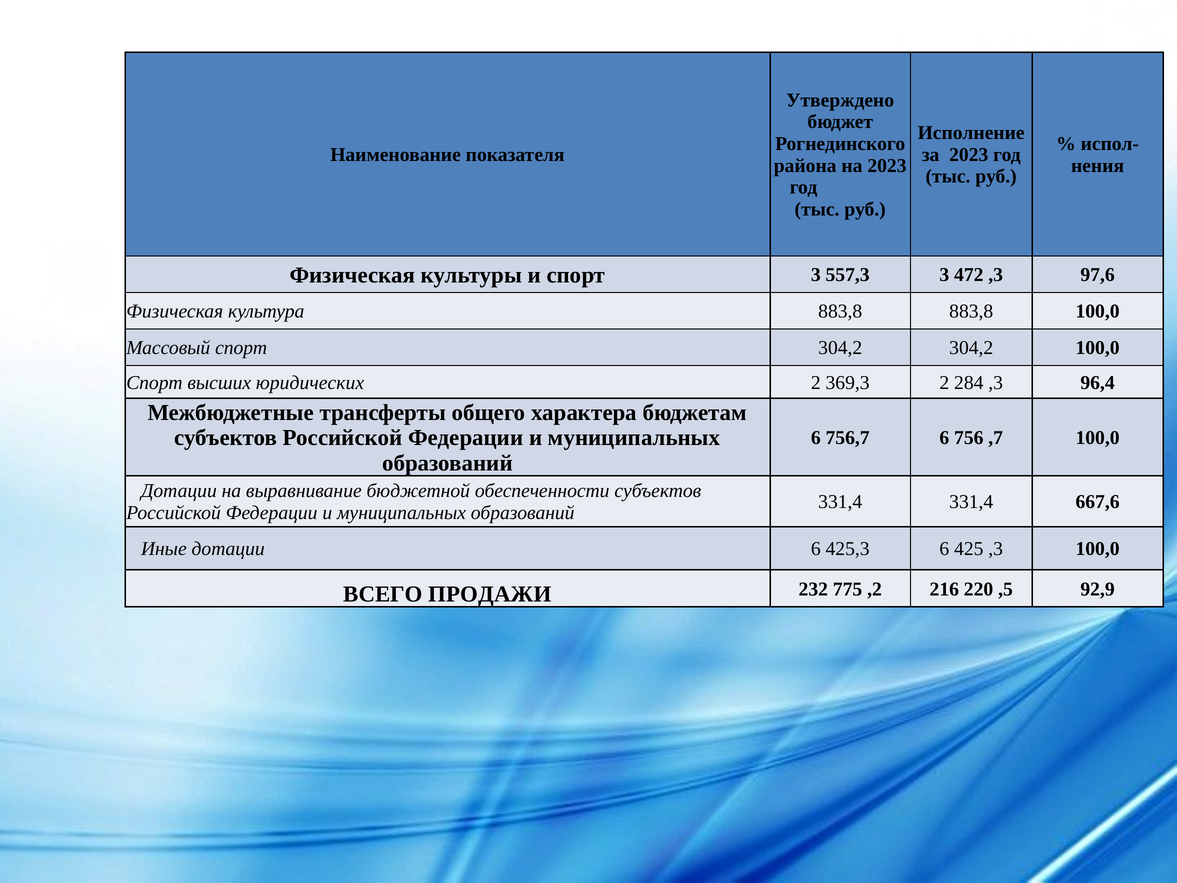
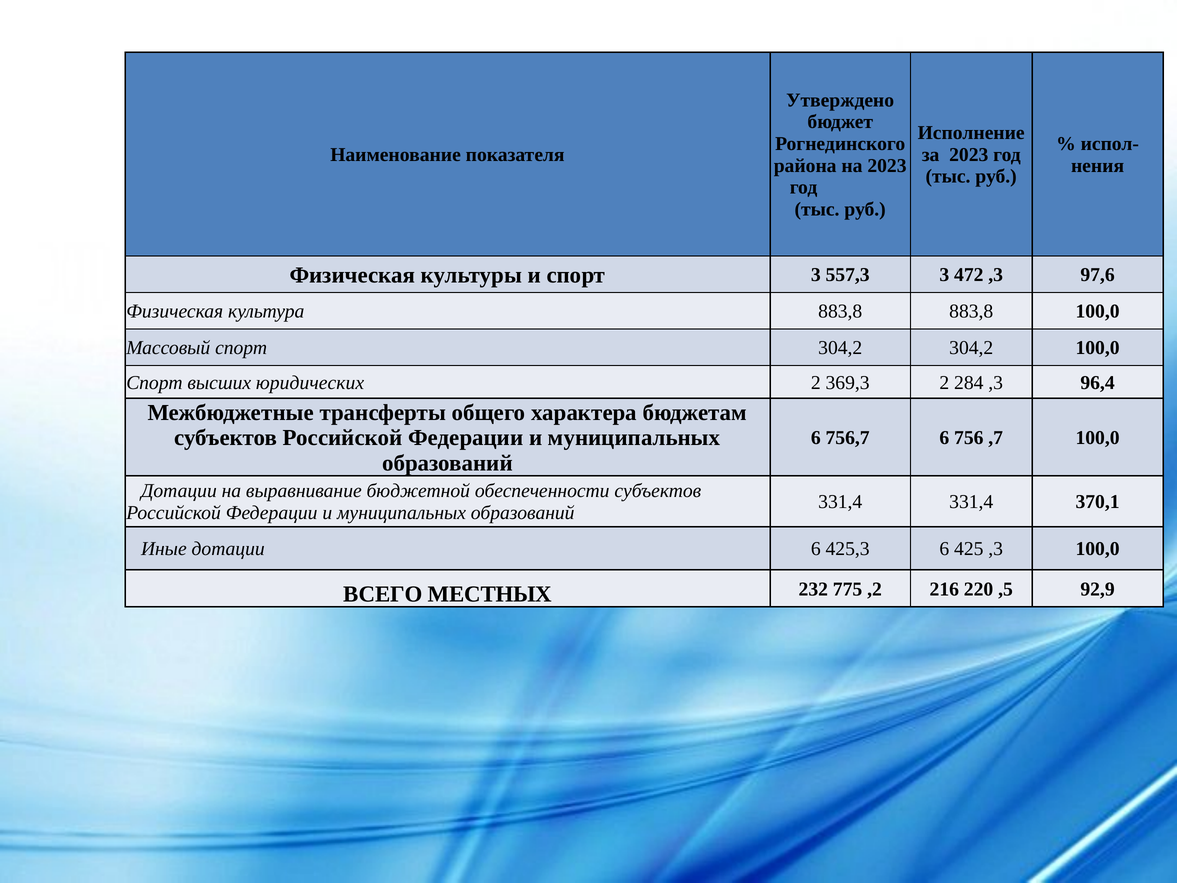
667,6: 667,6 -> 370,1 (1098, 502)
ПРОДАЖИ: ПРОДАЖИ -> МЕСТНЫХ (490, 594)
